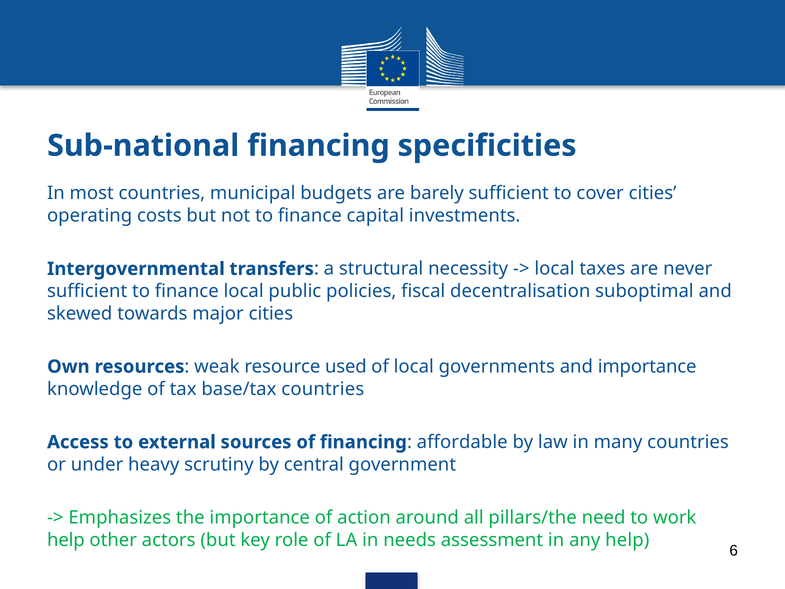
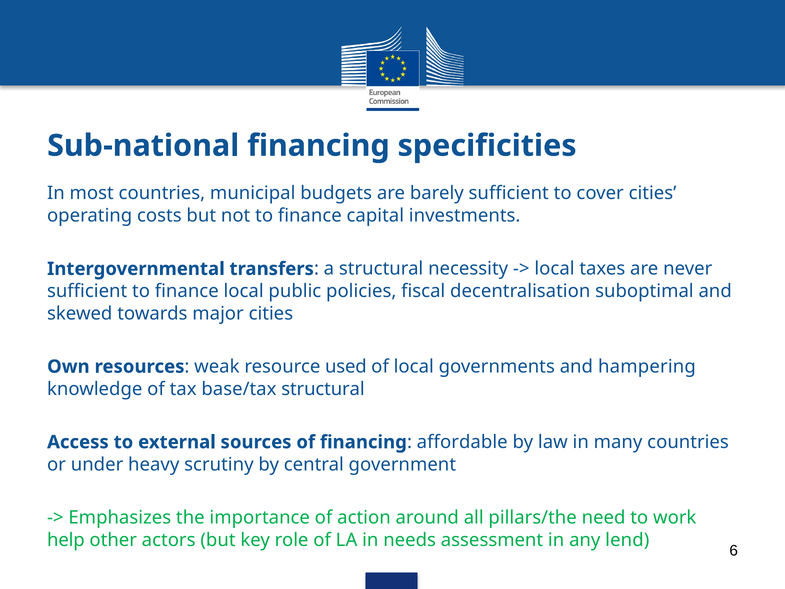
and importance: importance -> hampering (647, 366)
base/tax countries: countries -> structural (323, 389)
any help: help -> lend (627, 540)
